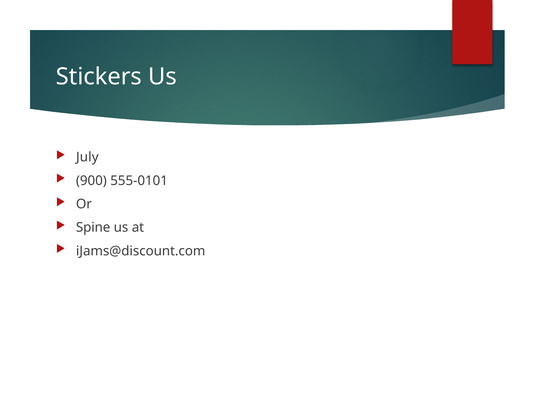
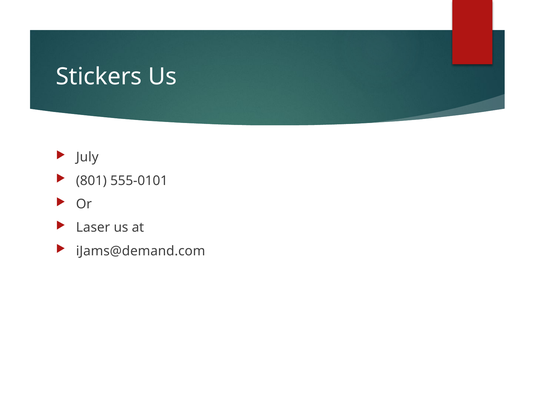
900: 900 -> 801 (91, 180)
Spine: Spine -> Laser (93, 227)
iJams@discount.com: iJams@discount.com -> iJams@demand.com (141, 251)
